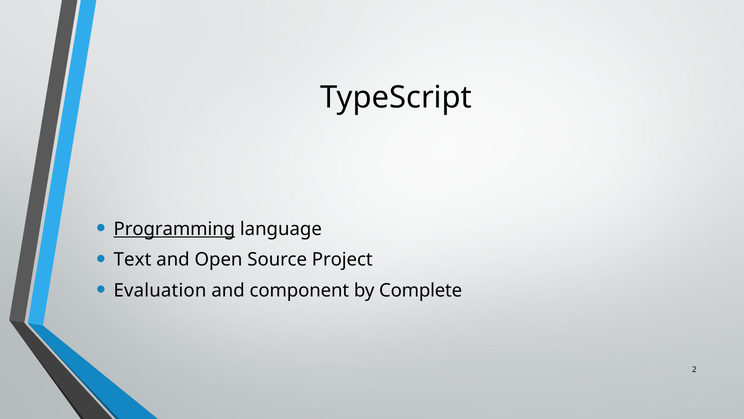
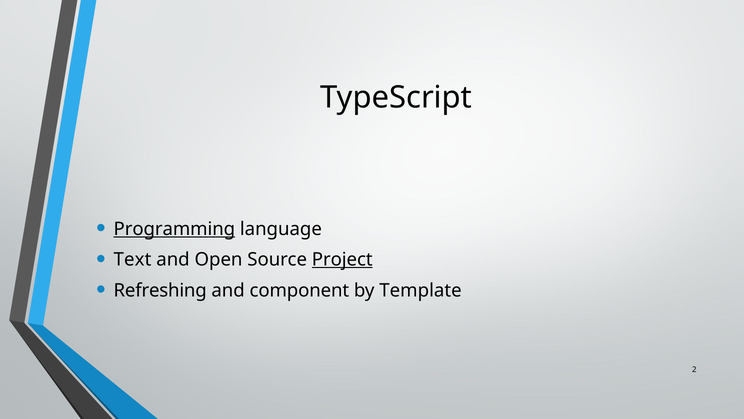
Project underline: none -> present (342, 259)
Evaluation: Evaluation -> Refreshing (160, 290)
Complete: Complete -> Template (421, 290)
